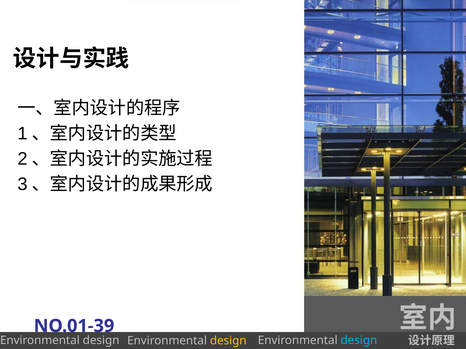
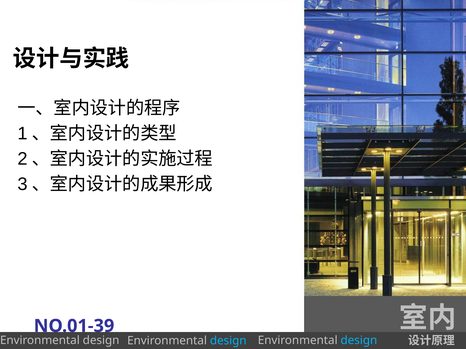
design colour: yellow -> light blue (228, 341)
